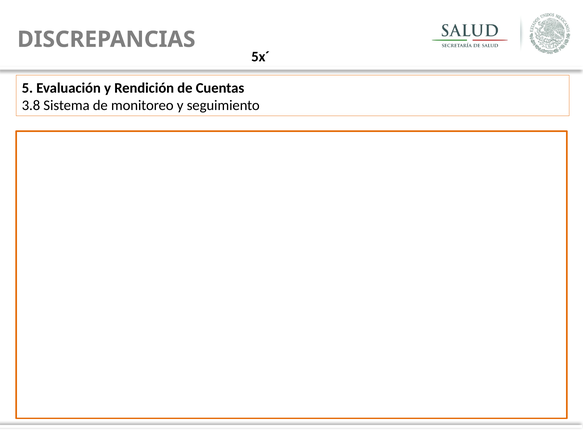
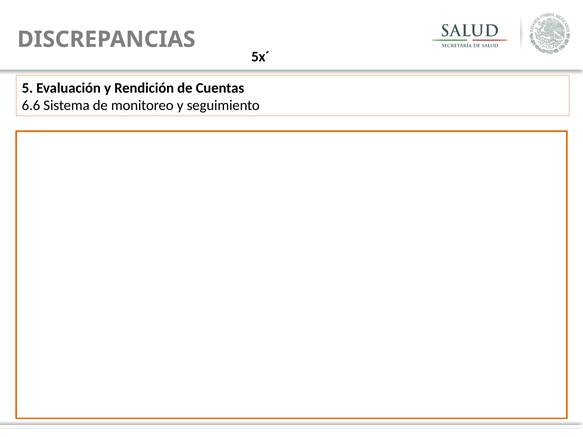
3.8: 3.8 -> 6.6 (31, 105)
